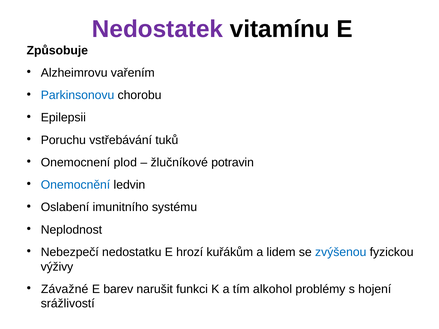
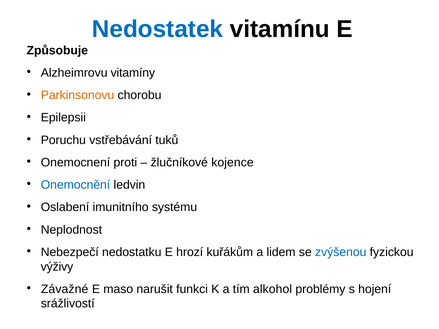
Nedostatek colour: purple -> blue (158, 29)
vařením: vařením -> vitamíny (133, 73)
Parkinsonovu colour: blue -> orange (78, 95)
plod: plod -> proti (125, 163)
potravin: potravin -> kojence (232, 163)
barev: barev -> maso (118, 289)
